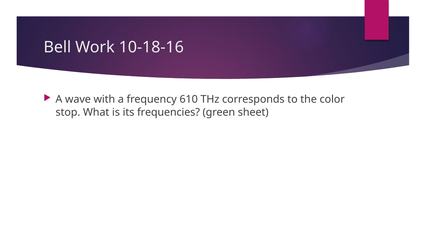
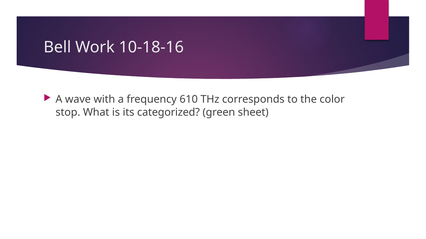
frequencies: frequencies -> categorized (169, 112)
